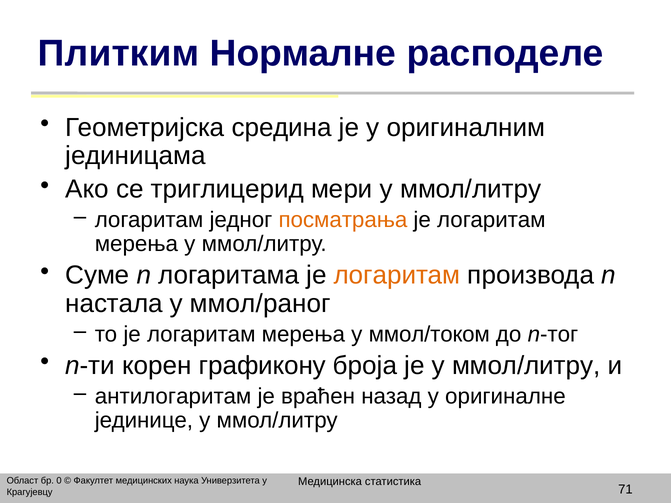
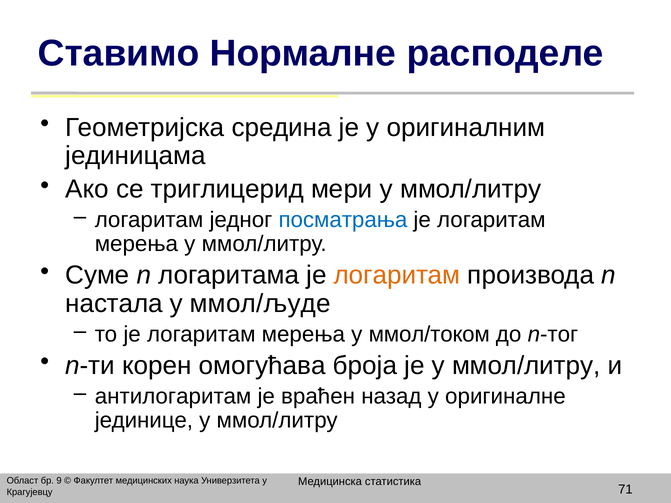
Плитким: Плитким -> Ставимо (119, 54)
посматрања colour: orange -> blue (343, 220)
ммол/раног: ммол/раног -> ммол/људе (260, 304)
графикону: графикону -> омогућава (262, 366)
0: 0 -> 9 (59, 481)
